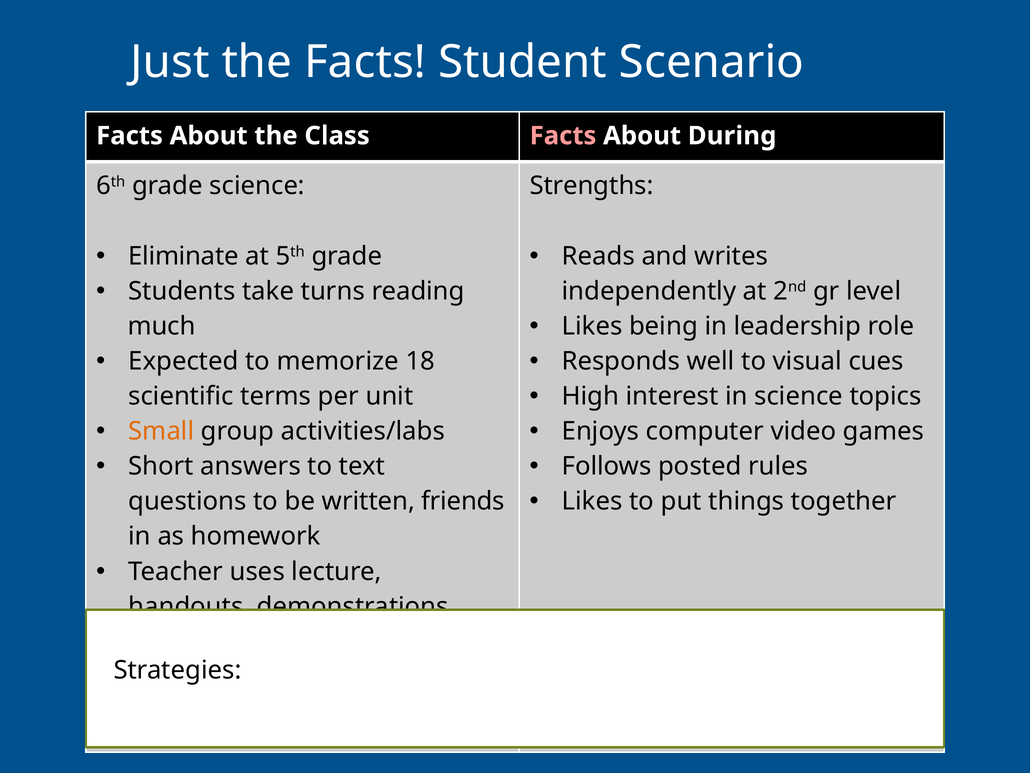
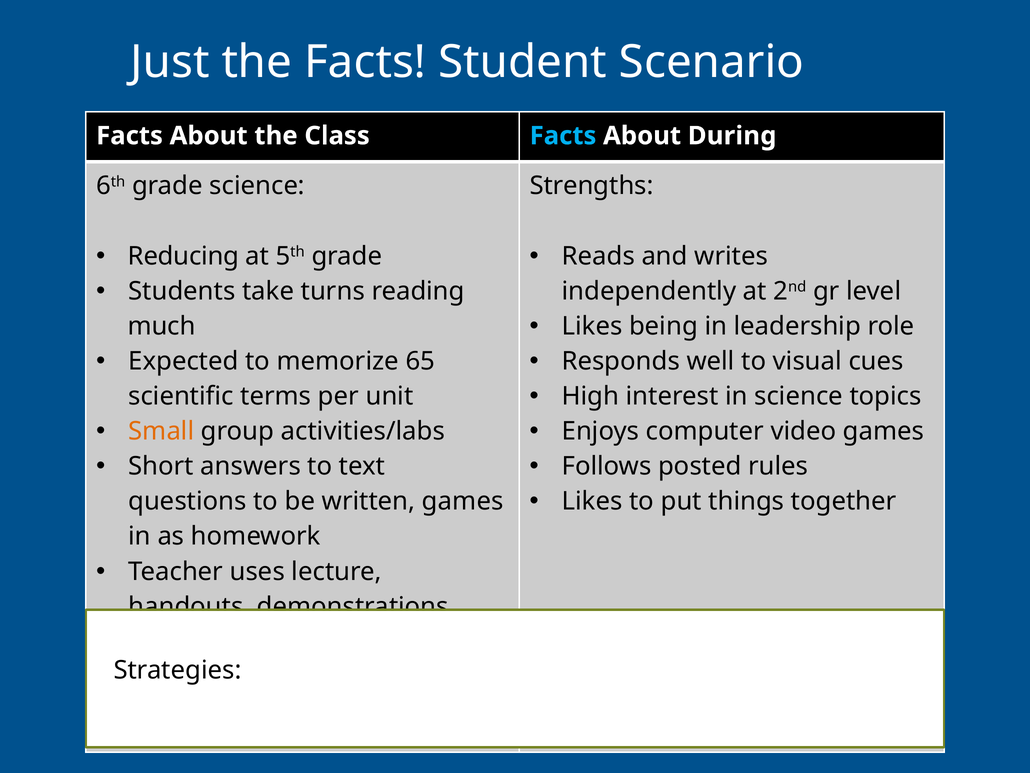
Facts colour: pink -> light blue (563, 136)
Eliminate: Eliminate -> Reducing (183, 256)
18: 18 -> 65 (420, 361)
written friends: friends -> games (463, 501)
